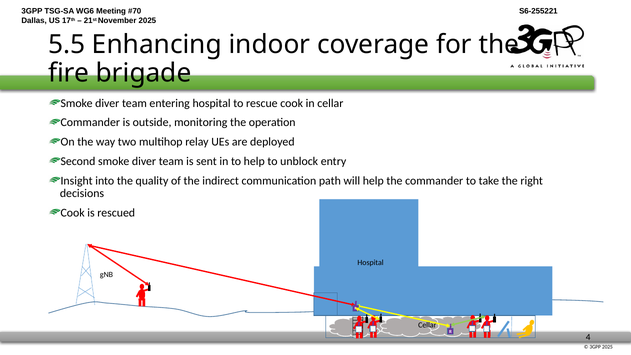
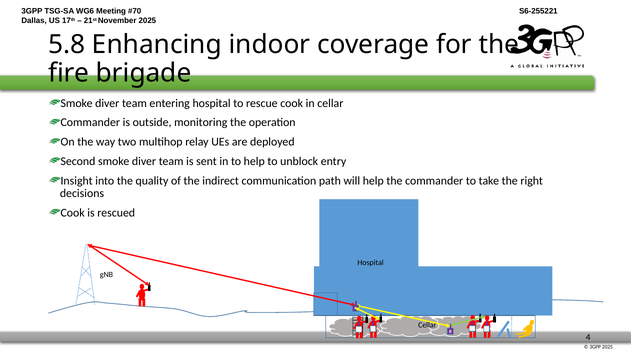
5.5: 5.5 -> 5.8 (67, 45)
